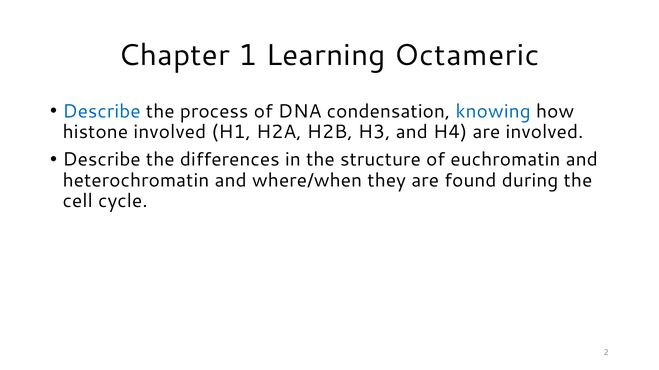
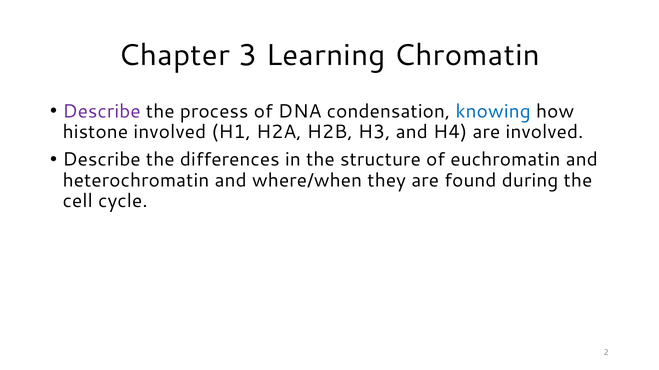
1: 1 -> 3 (248, 55)
Octameric: Octameric -> Chromatin (467, 55)
Describe colour: blue -> purple (102, 111)
